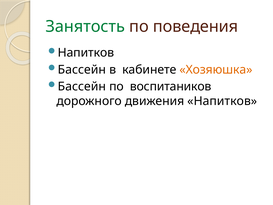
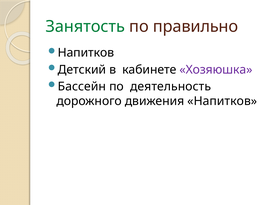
поведения: поведения -> правильно (196, 26)
Бассейн: Бассейн -> Детский (82, 70)
Хозяюшка colour: orange -> purple (216, 70)
воспитаников: воспитаников -> деятельность (171, 86)
